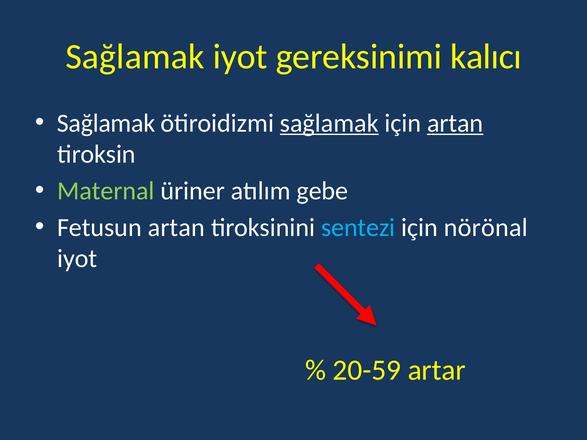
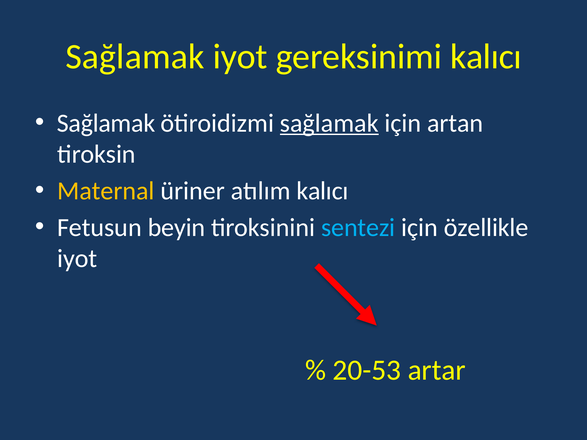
artan underline: present -> none (455, 123)
Maternal colour: light green -> yellow (106, 191)
atılım gebe: gebe -> kalıcı (322, 191)
Fetusun artan: artan -> beyin (176, 228)
nörönal: nörönal -> özellikle (486, 228)
20-59: 20-59 -> 20-53 (367, 370)
